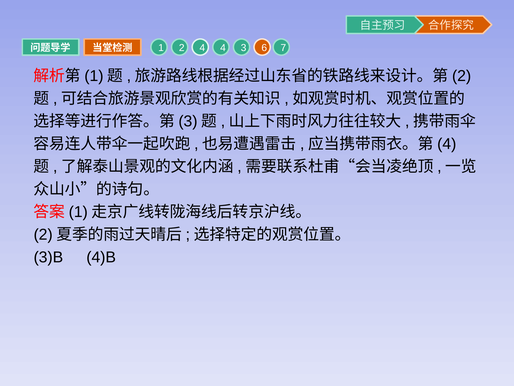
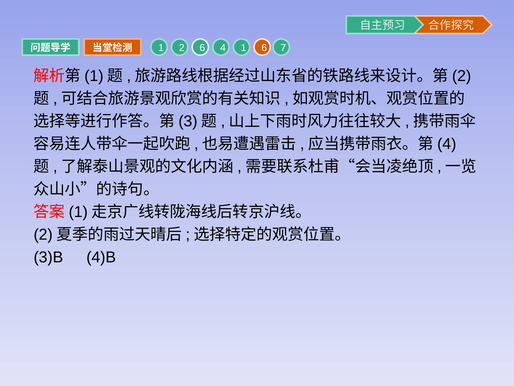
2 4: 4 -> 6 (202, 48)
4 3: 3 -> 1 (244, 48)
